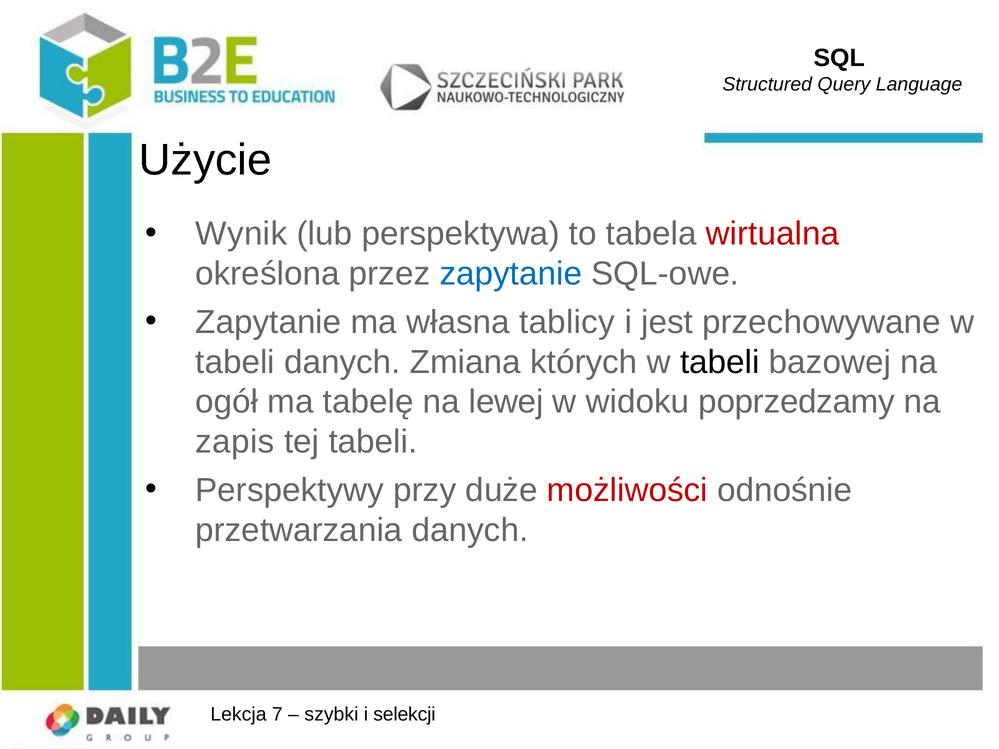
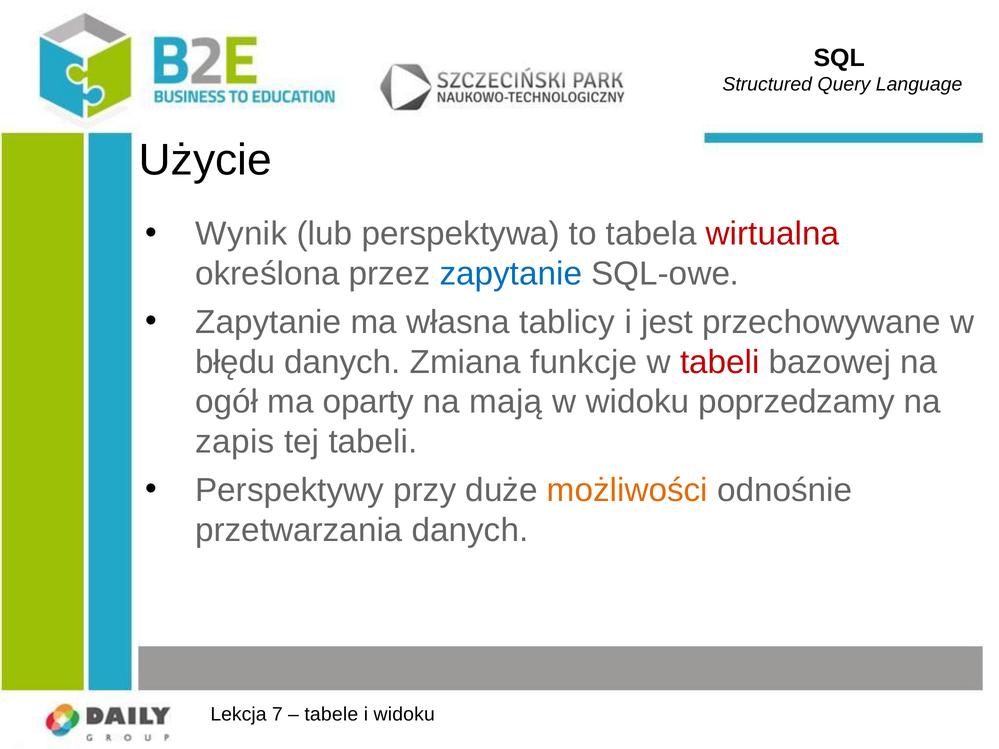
tabeli: tabeli -> błędu (235, 362)
których: których -> funkcje (584, 362)
tabeli colour: black -> red (720, 362)
tabelę: tabelę -> oparty (368, 402)
lewej: lewej -> mają (506, 402)
możliwości colour: red -> orange (627, 490)
szybki: szybki -> tabele (331, 715)
i selekcji: selekcji -> widoku (404, 715)
